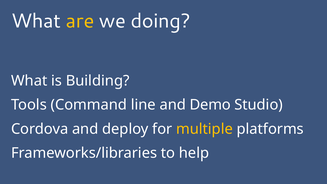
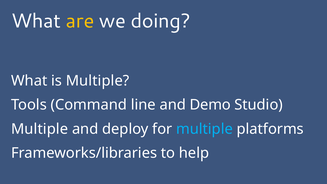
is Building: Building -> Multiple (98, 81)
Cordova: Cordova -> Multiple (40, 129)
multiple colour: yellow -> light blue (204, 129)
